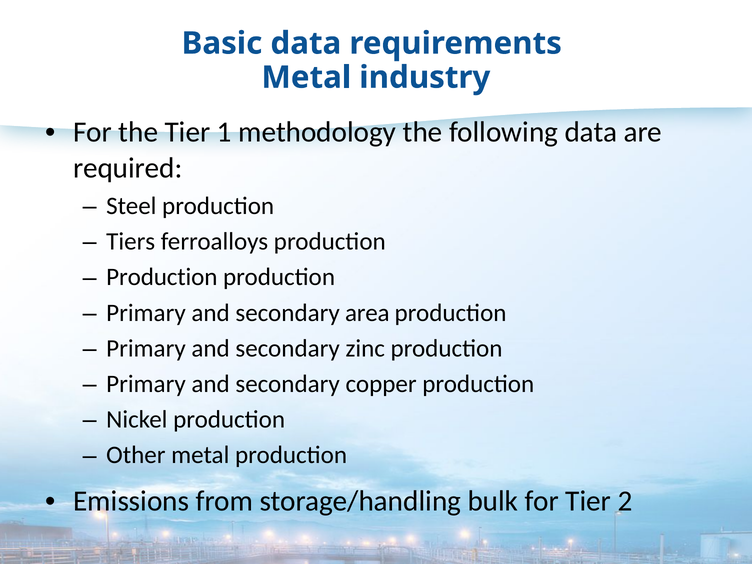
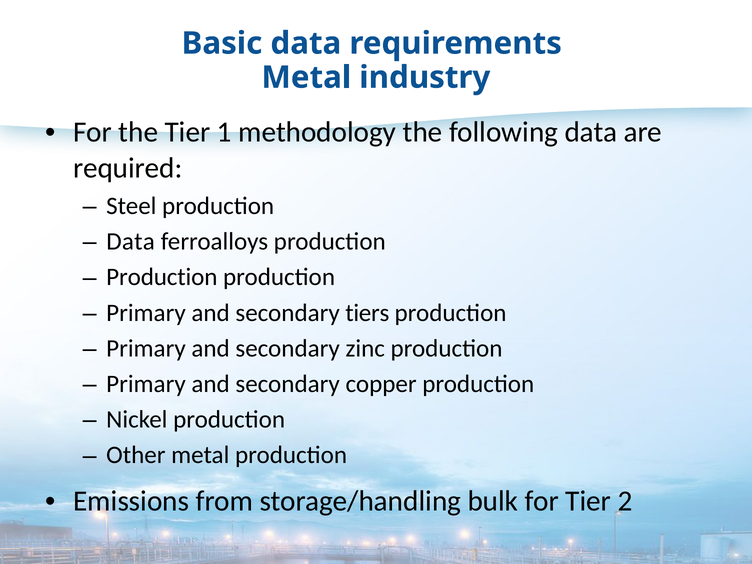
Tiers: Tiers -> Data (131, 242)
area: area -> tiers (367, 313)
